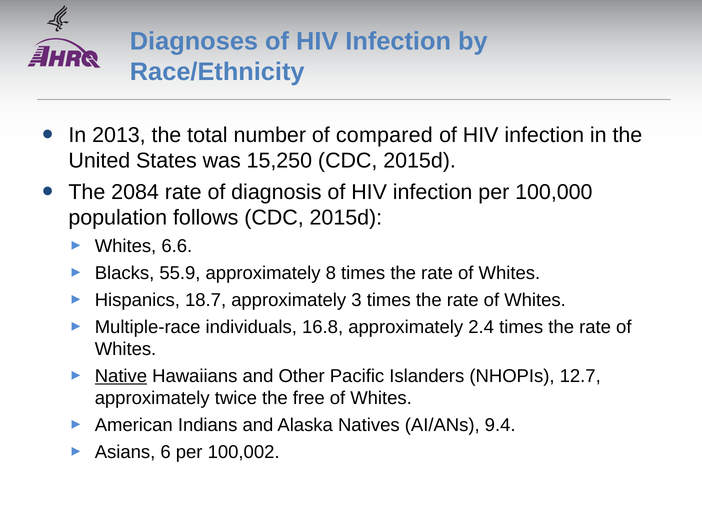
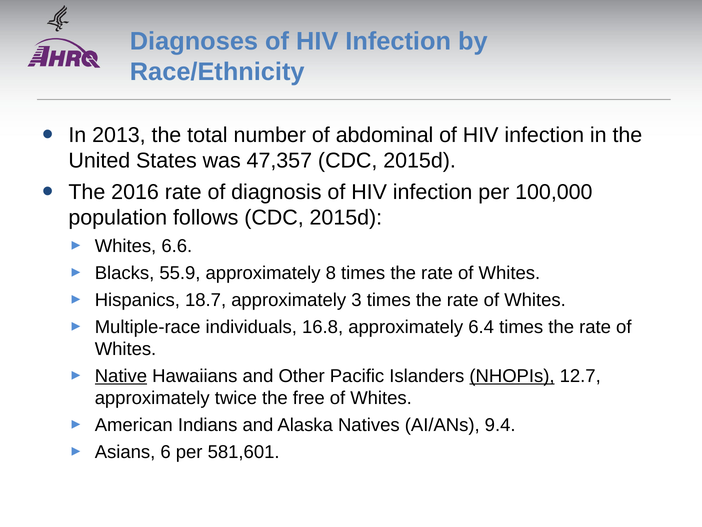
compared: compared -> abdominal (385, 135)
15,250: 15,250 -> 47,357 (279, 161)
2084: 2084 -> 2016 (135, 192)
2.4: 2.4 -> 6.4 (481, 327)
NHOPIs underline: none -> present (512, 376)
100,002: 100,002 -> 581,601 (244, 452)
